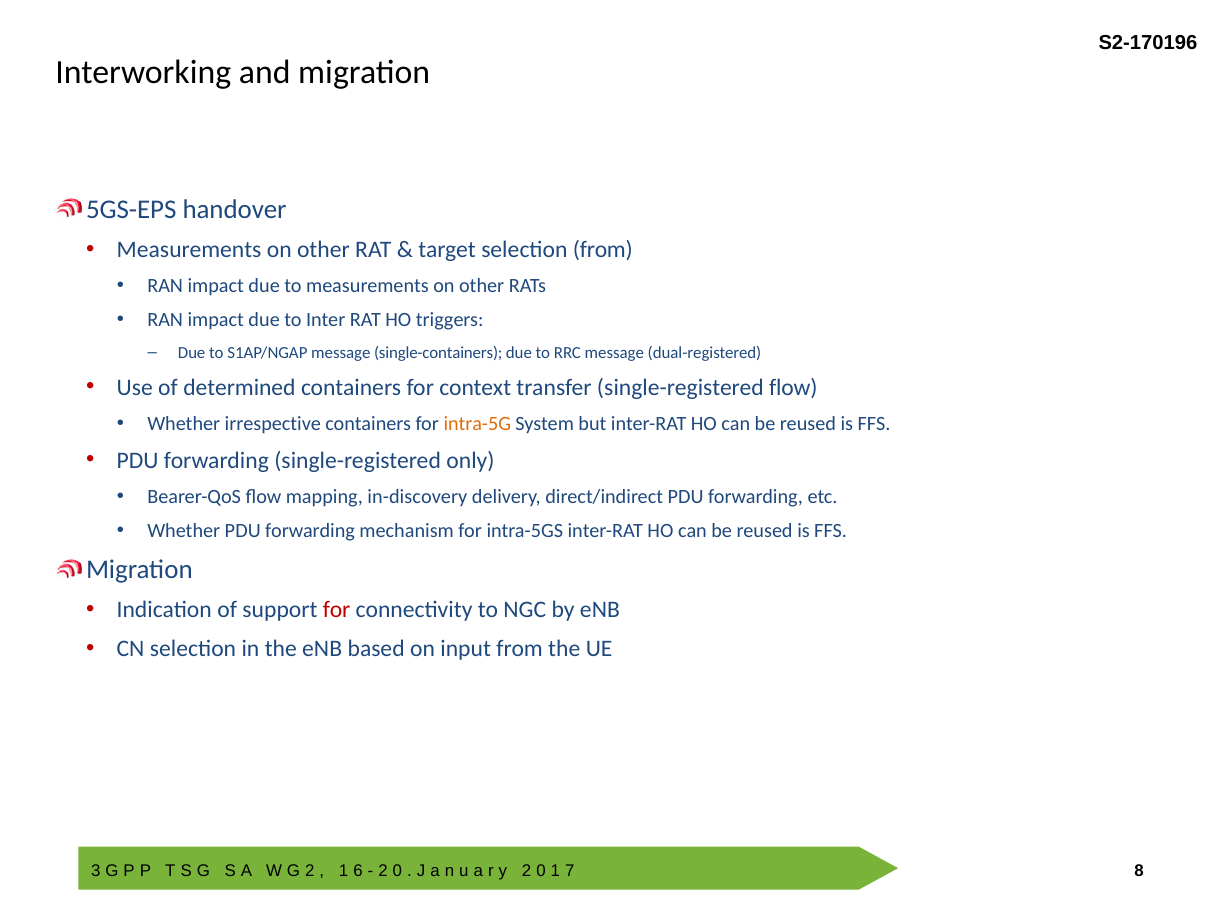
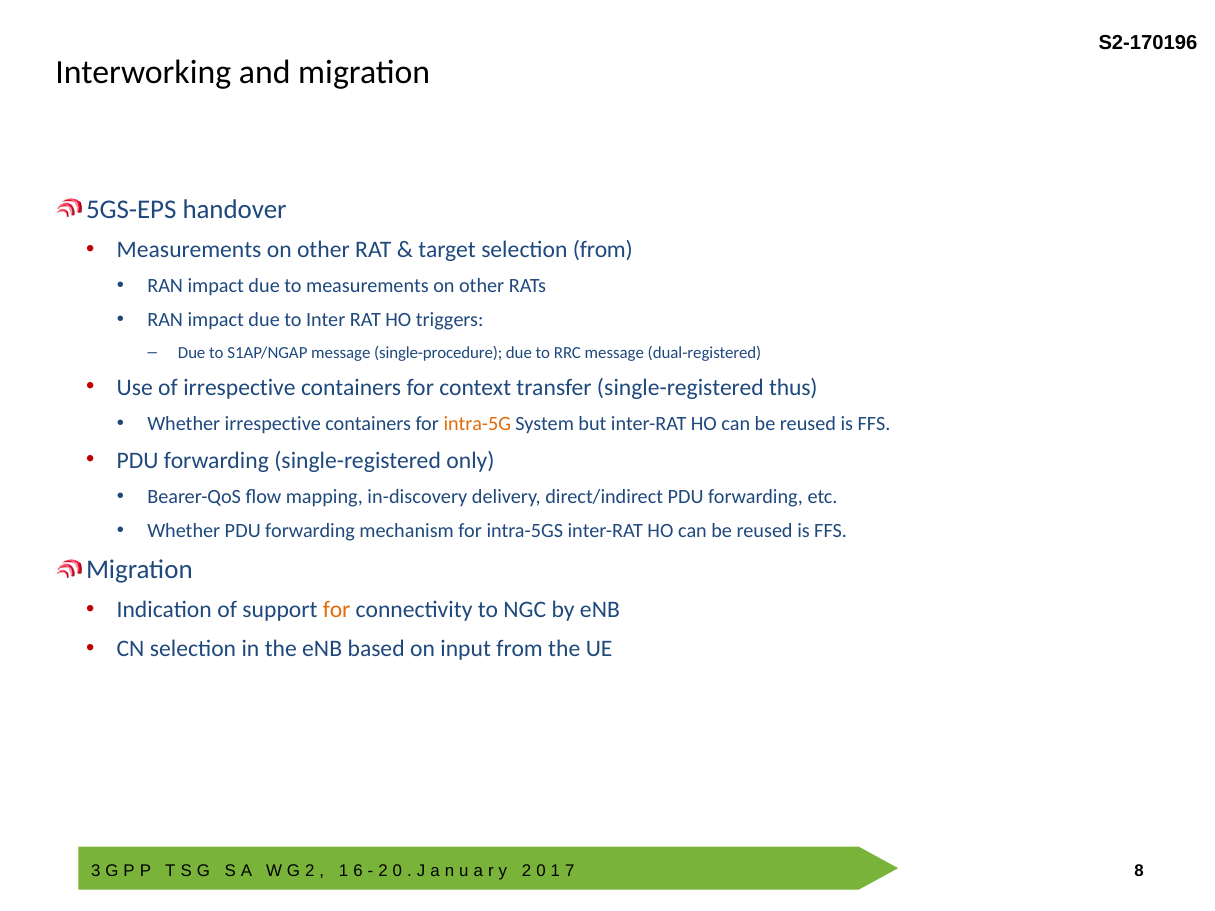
single-containers: single-containers -> single-procedure (438, 353)
of determined: determined -> irrespective (239, 388)
single-registered flow: flow -> thus (793, 388)
for colour: red -> orange (337, 610)
